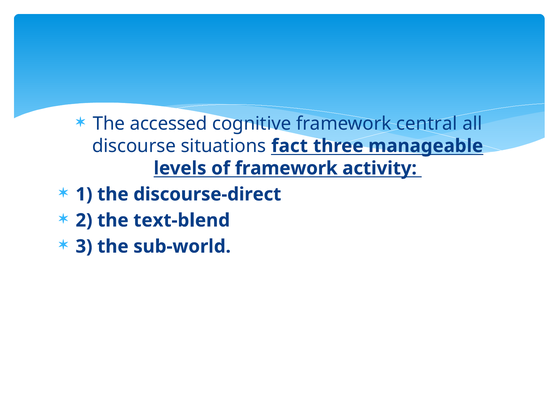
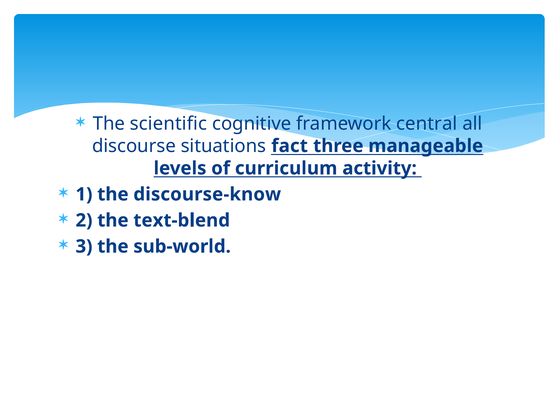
accessed: accessed -> scientific (168, 123)
of framework: framework -> curriculum (286, 168)
discourse-direct: discourse-direct -> discourse-know (207, 194)
